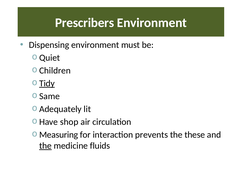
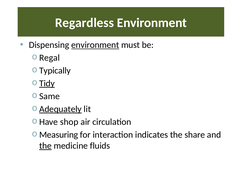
Prescribers: Prescribers -> Regardless (84, 23)
environment underline: none -> present (95, 45)
Quiet: Quiet -> Regal (50, 58)
Children: Children -> Typically (55, 71)
Adequately underline: none -> present (60, 109)
prevents: prevents -> indicates (152, 135)
these: these -> share (195, 135)
